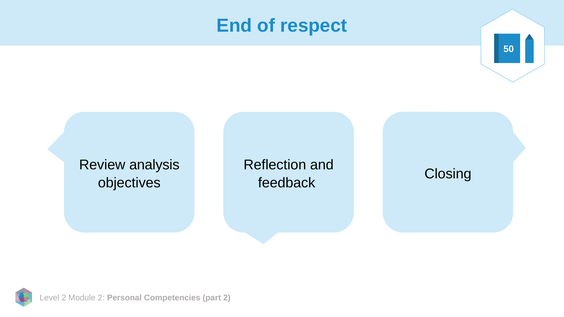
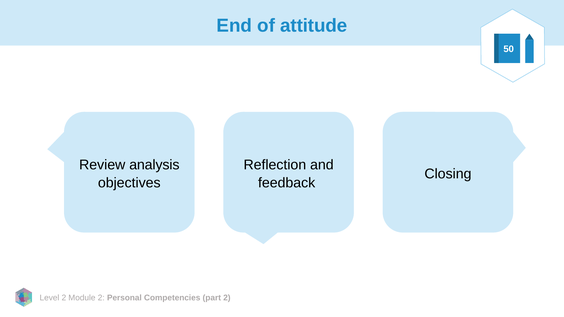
respect: respect -> attitude (314, 26)
